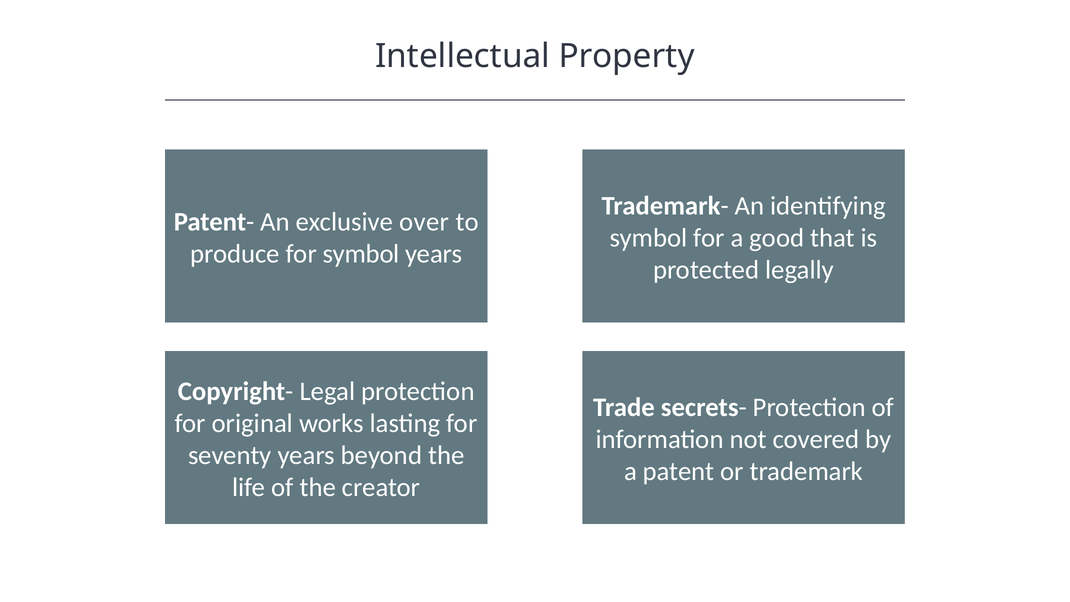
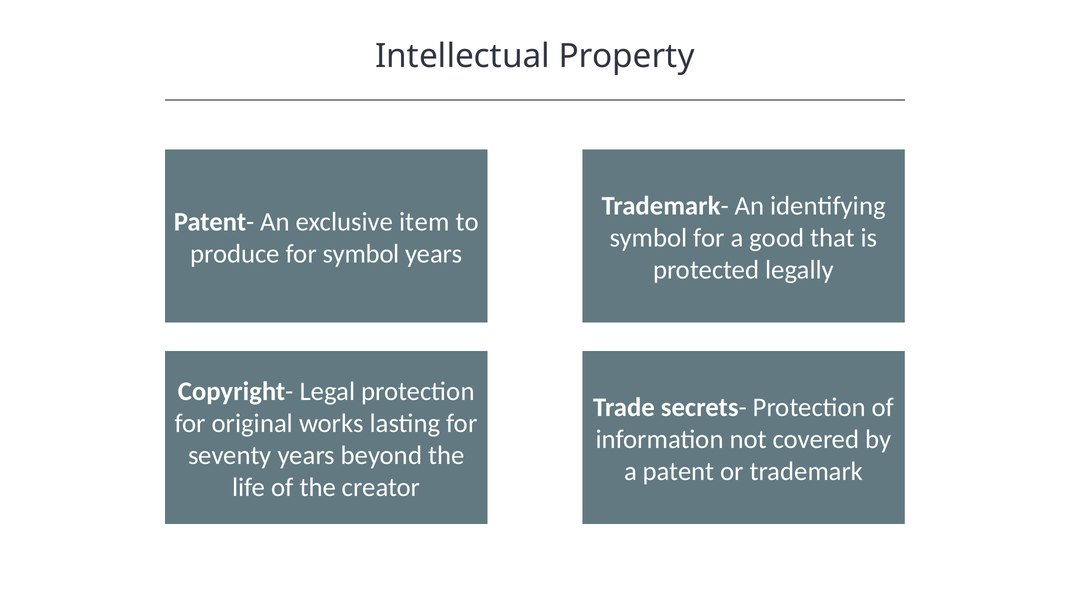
over: over -> item (424, 222)
